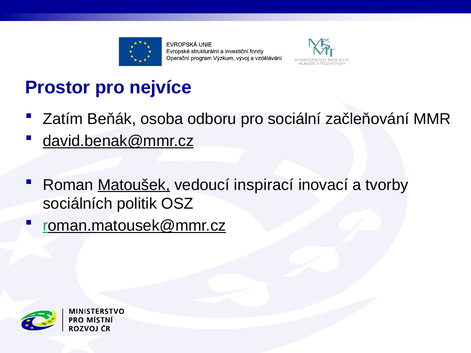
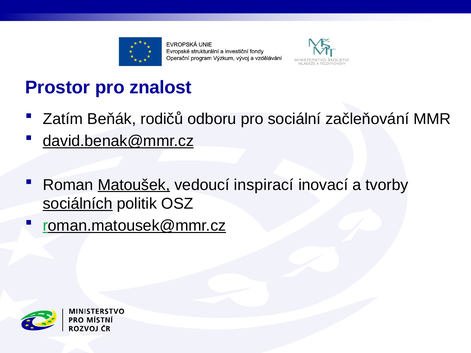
nejvíce: nejvíce -> znalost (161, 87)
osoba: osoba -> rodičů (162, 119)
sociálních underline: none -> present (78, 204)
